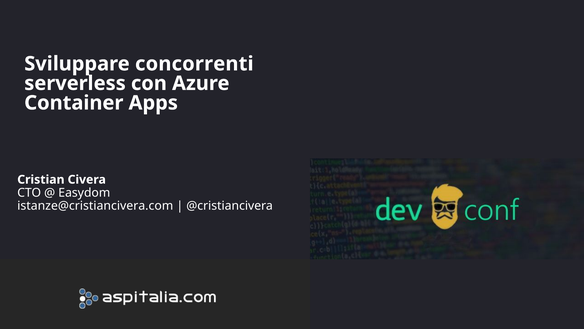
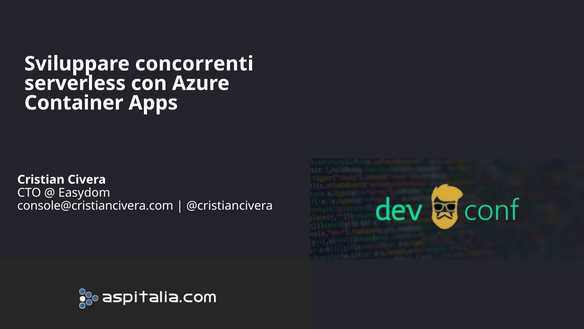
istanze@cristiancivera.com: istanze@cristiancivera.com -> console@cristiancivera.com (95, 206)
